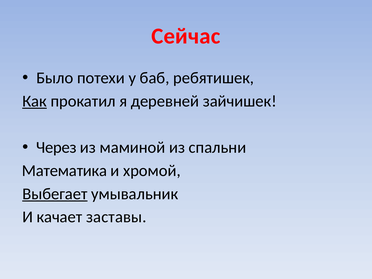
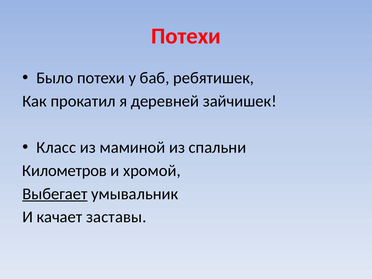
Сейчас: Сейчас -> Потехи (186, 36)
Как underline: present -> none (35, 101)
Через: Через -> Класс (56, 148)
Математика: Математика -> Километров (65, 171)
